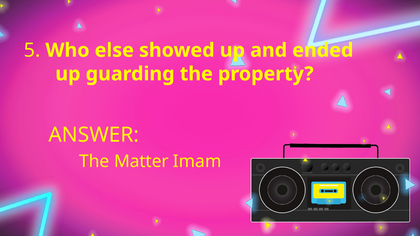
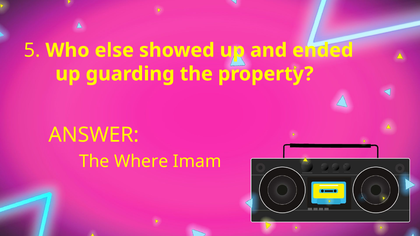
Matter: Matter -> Where (141, 161)
